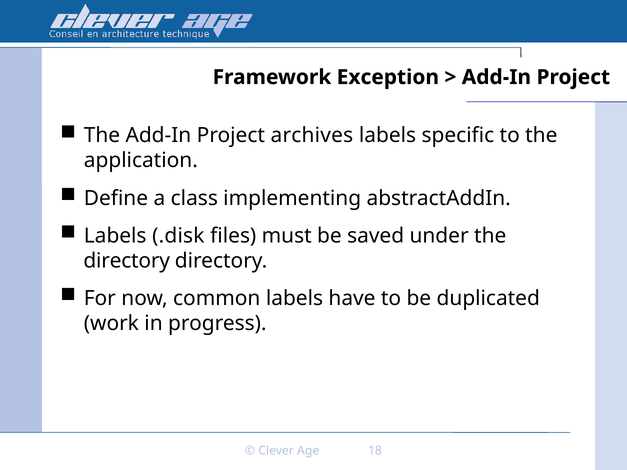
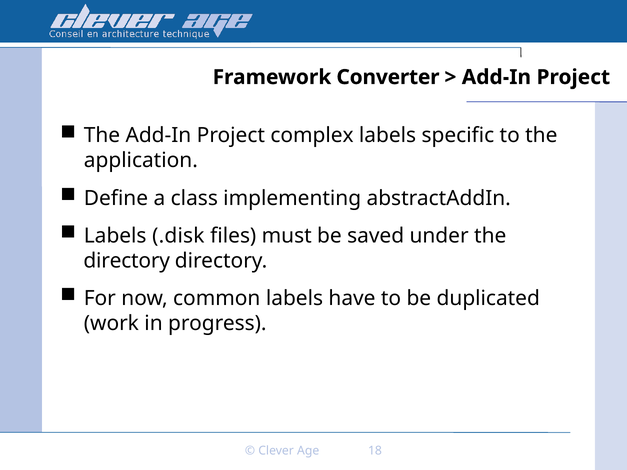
Exception: Exception -> Converter (388, 77)
archives: archives -> complex (312, 136)
